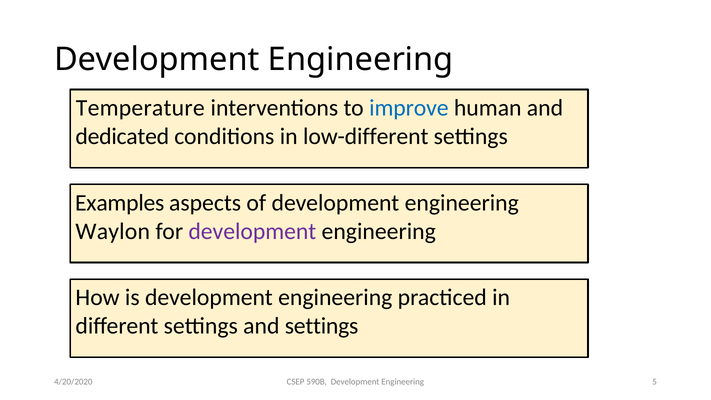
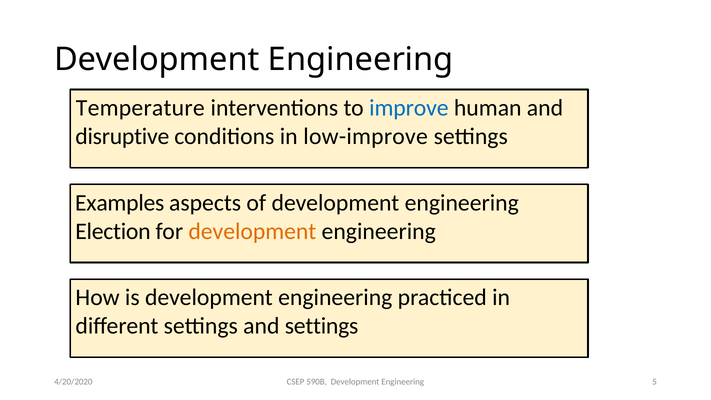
dedicated: dedicated -> disruptive (122, 136)
low-different: low-different -> low-improve (366, 136)
Waylon: Waylon -> Election (113, 231)
development colour: purple -> orange (252, 231)
